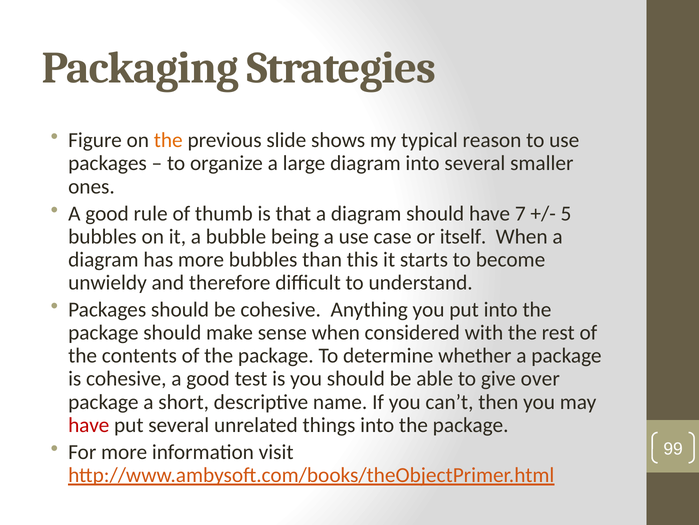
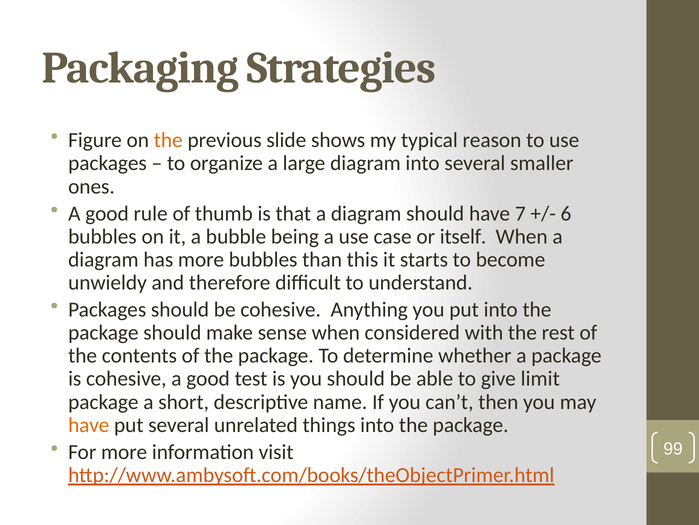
5: 5 -> 6 (566, 213)
over: over -> limit (540, 378)
have colour: red -> orange (89, 425)
